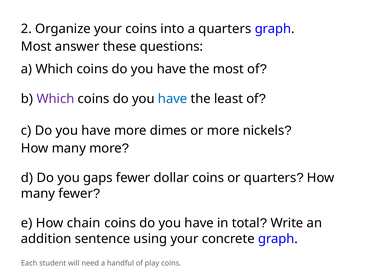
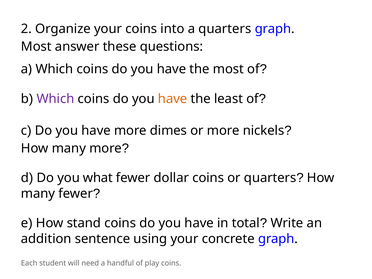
have colour: blue -> orange (173, 99)
gaps: gaps -> what (98, 178)
chain: chain -> stand (84, 223)
